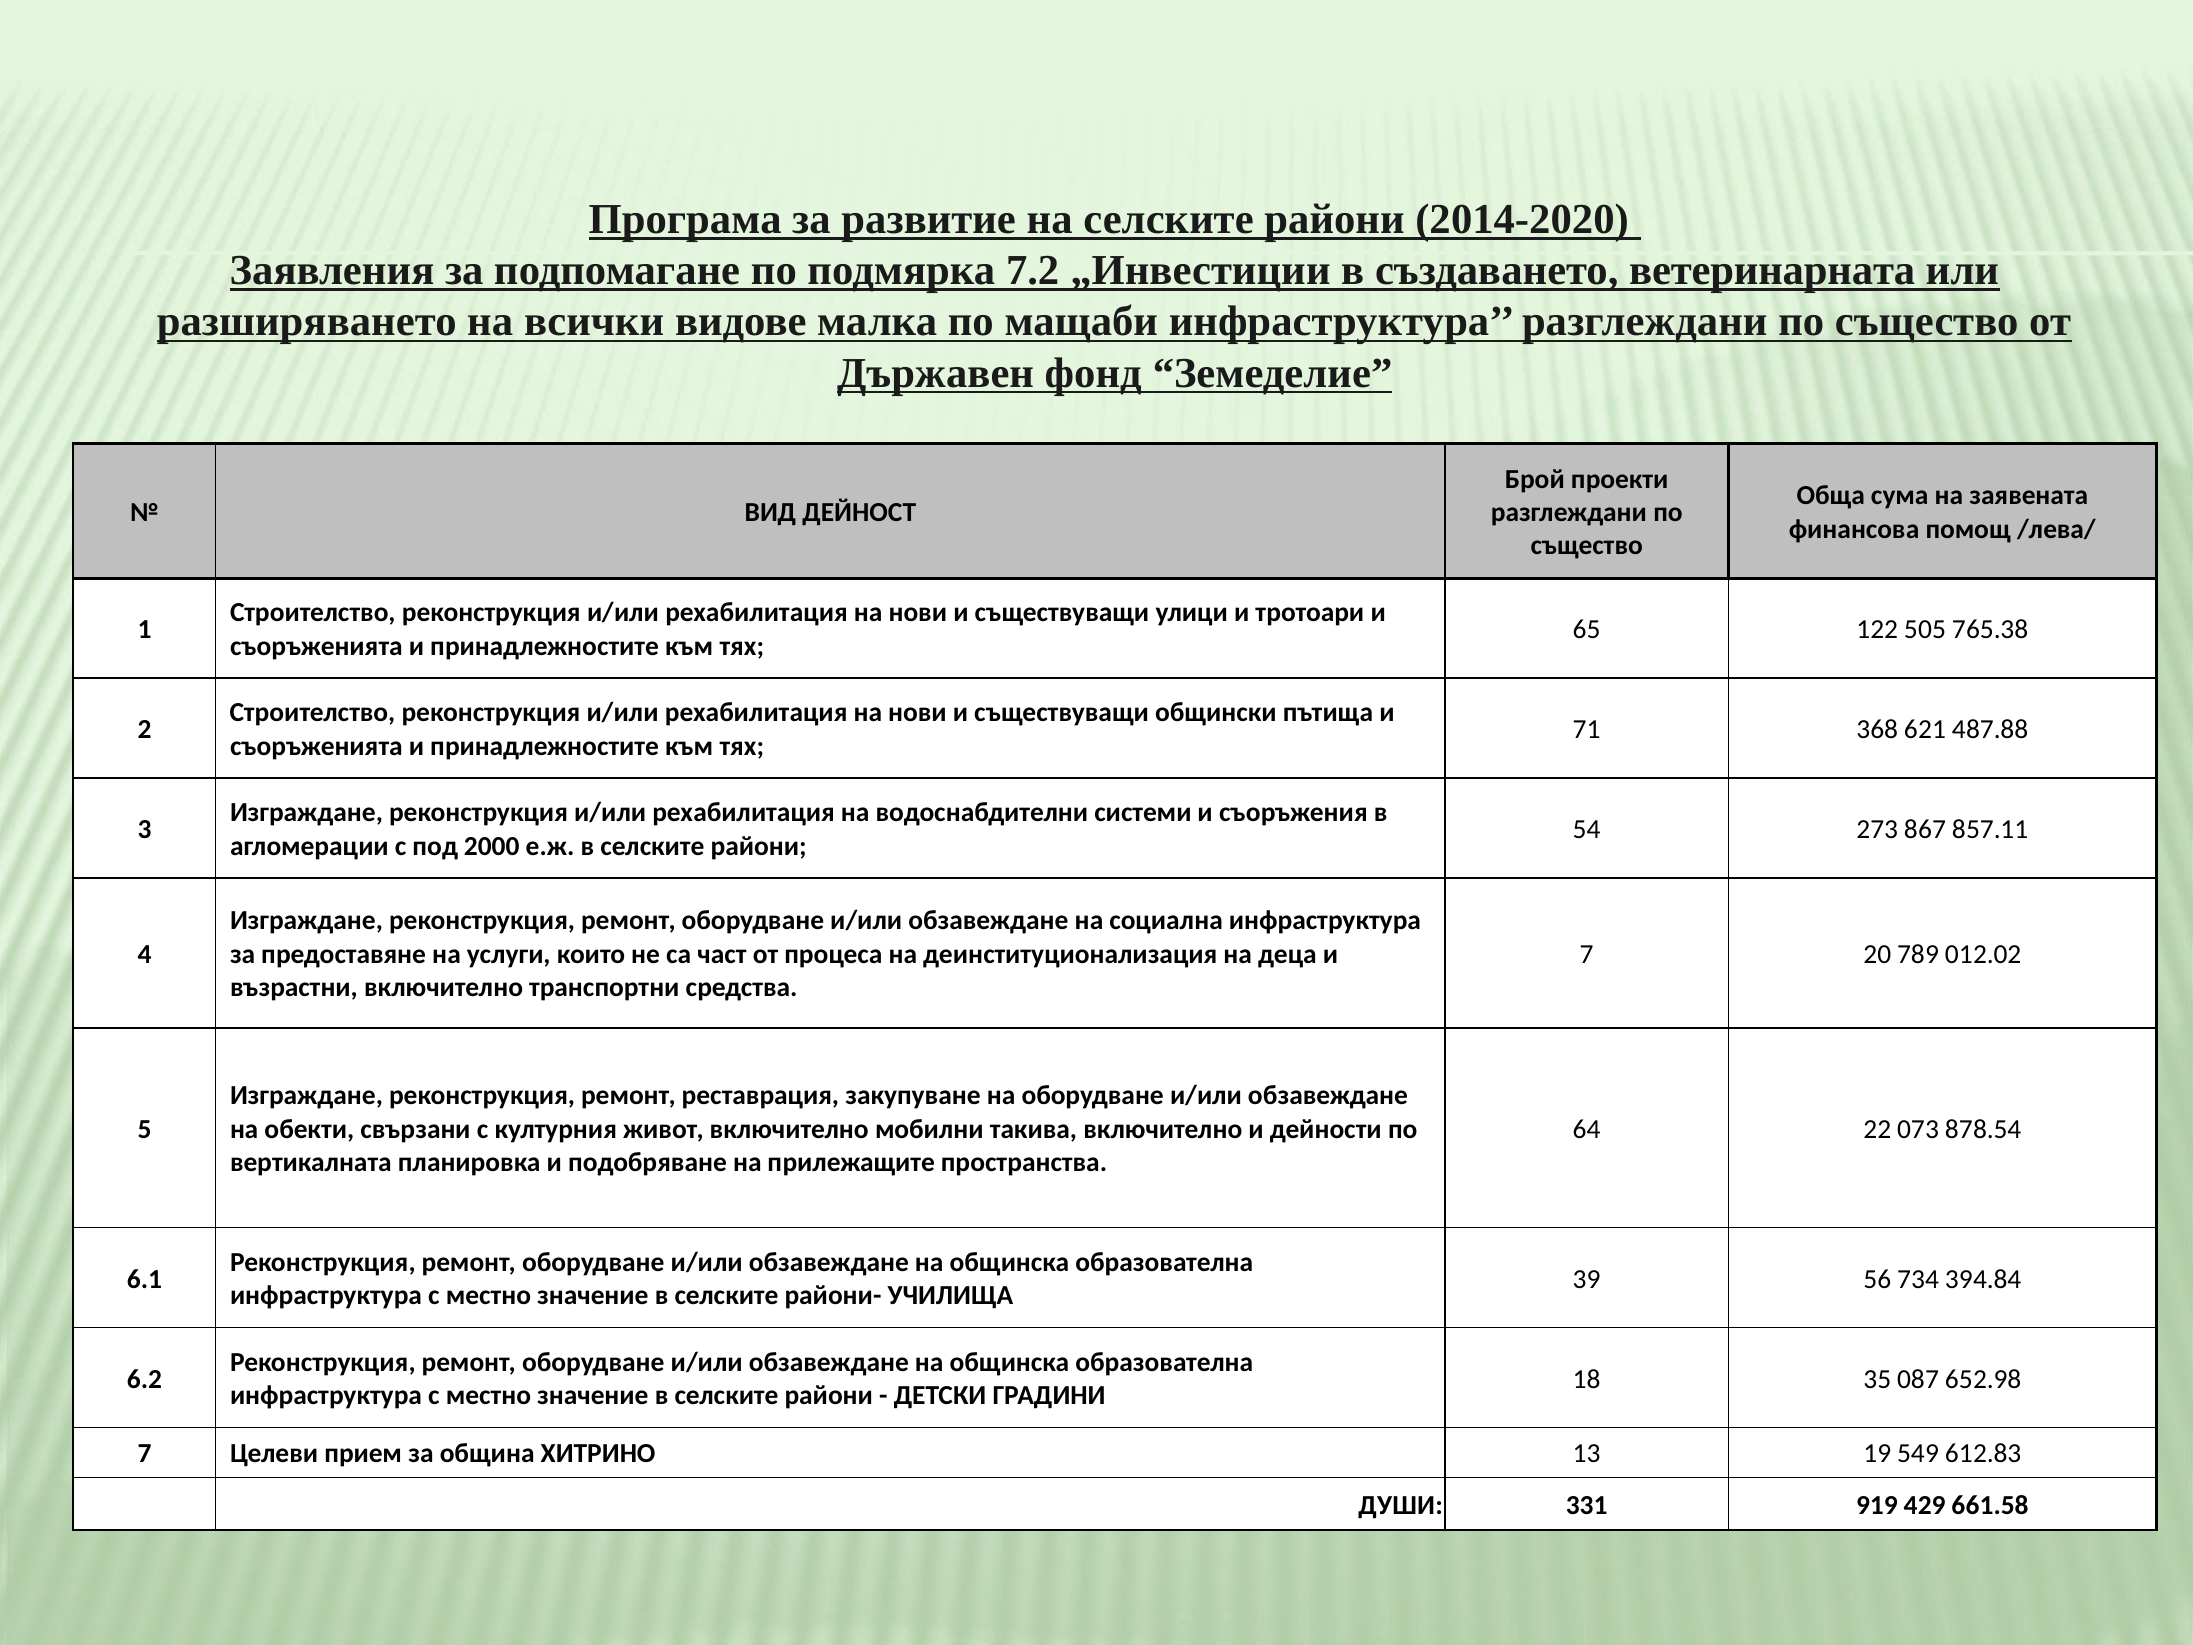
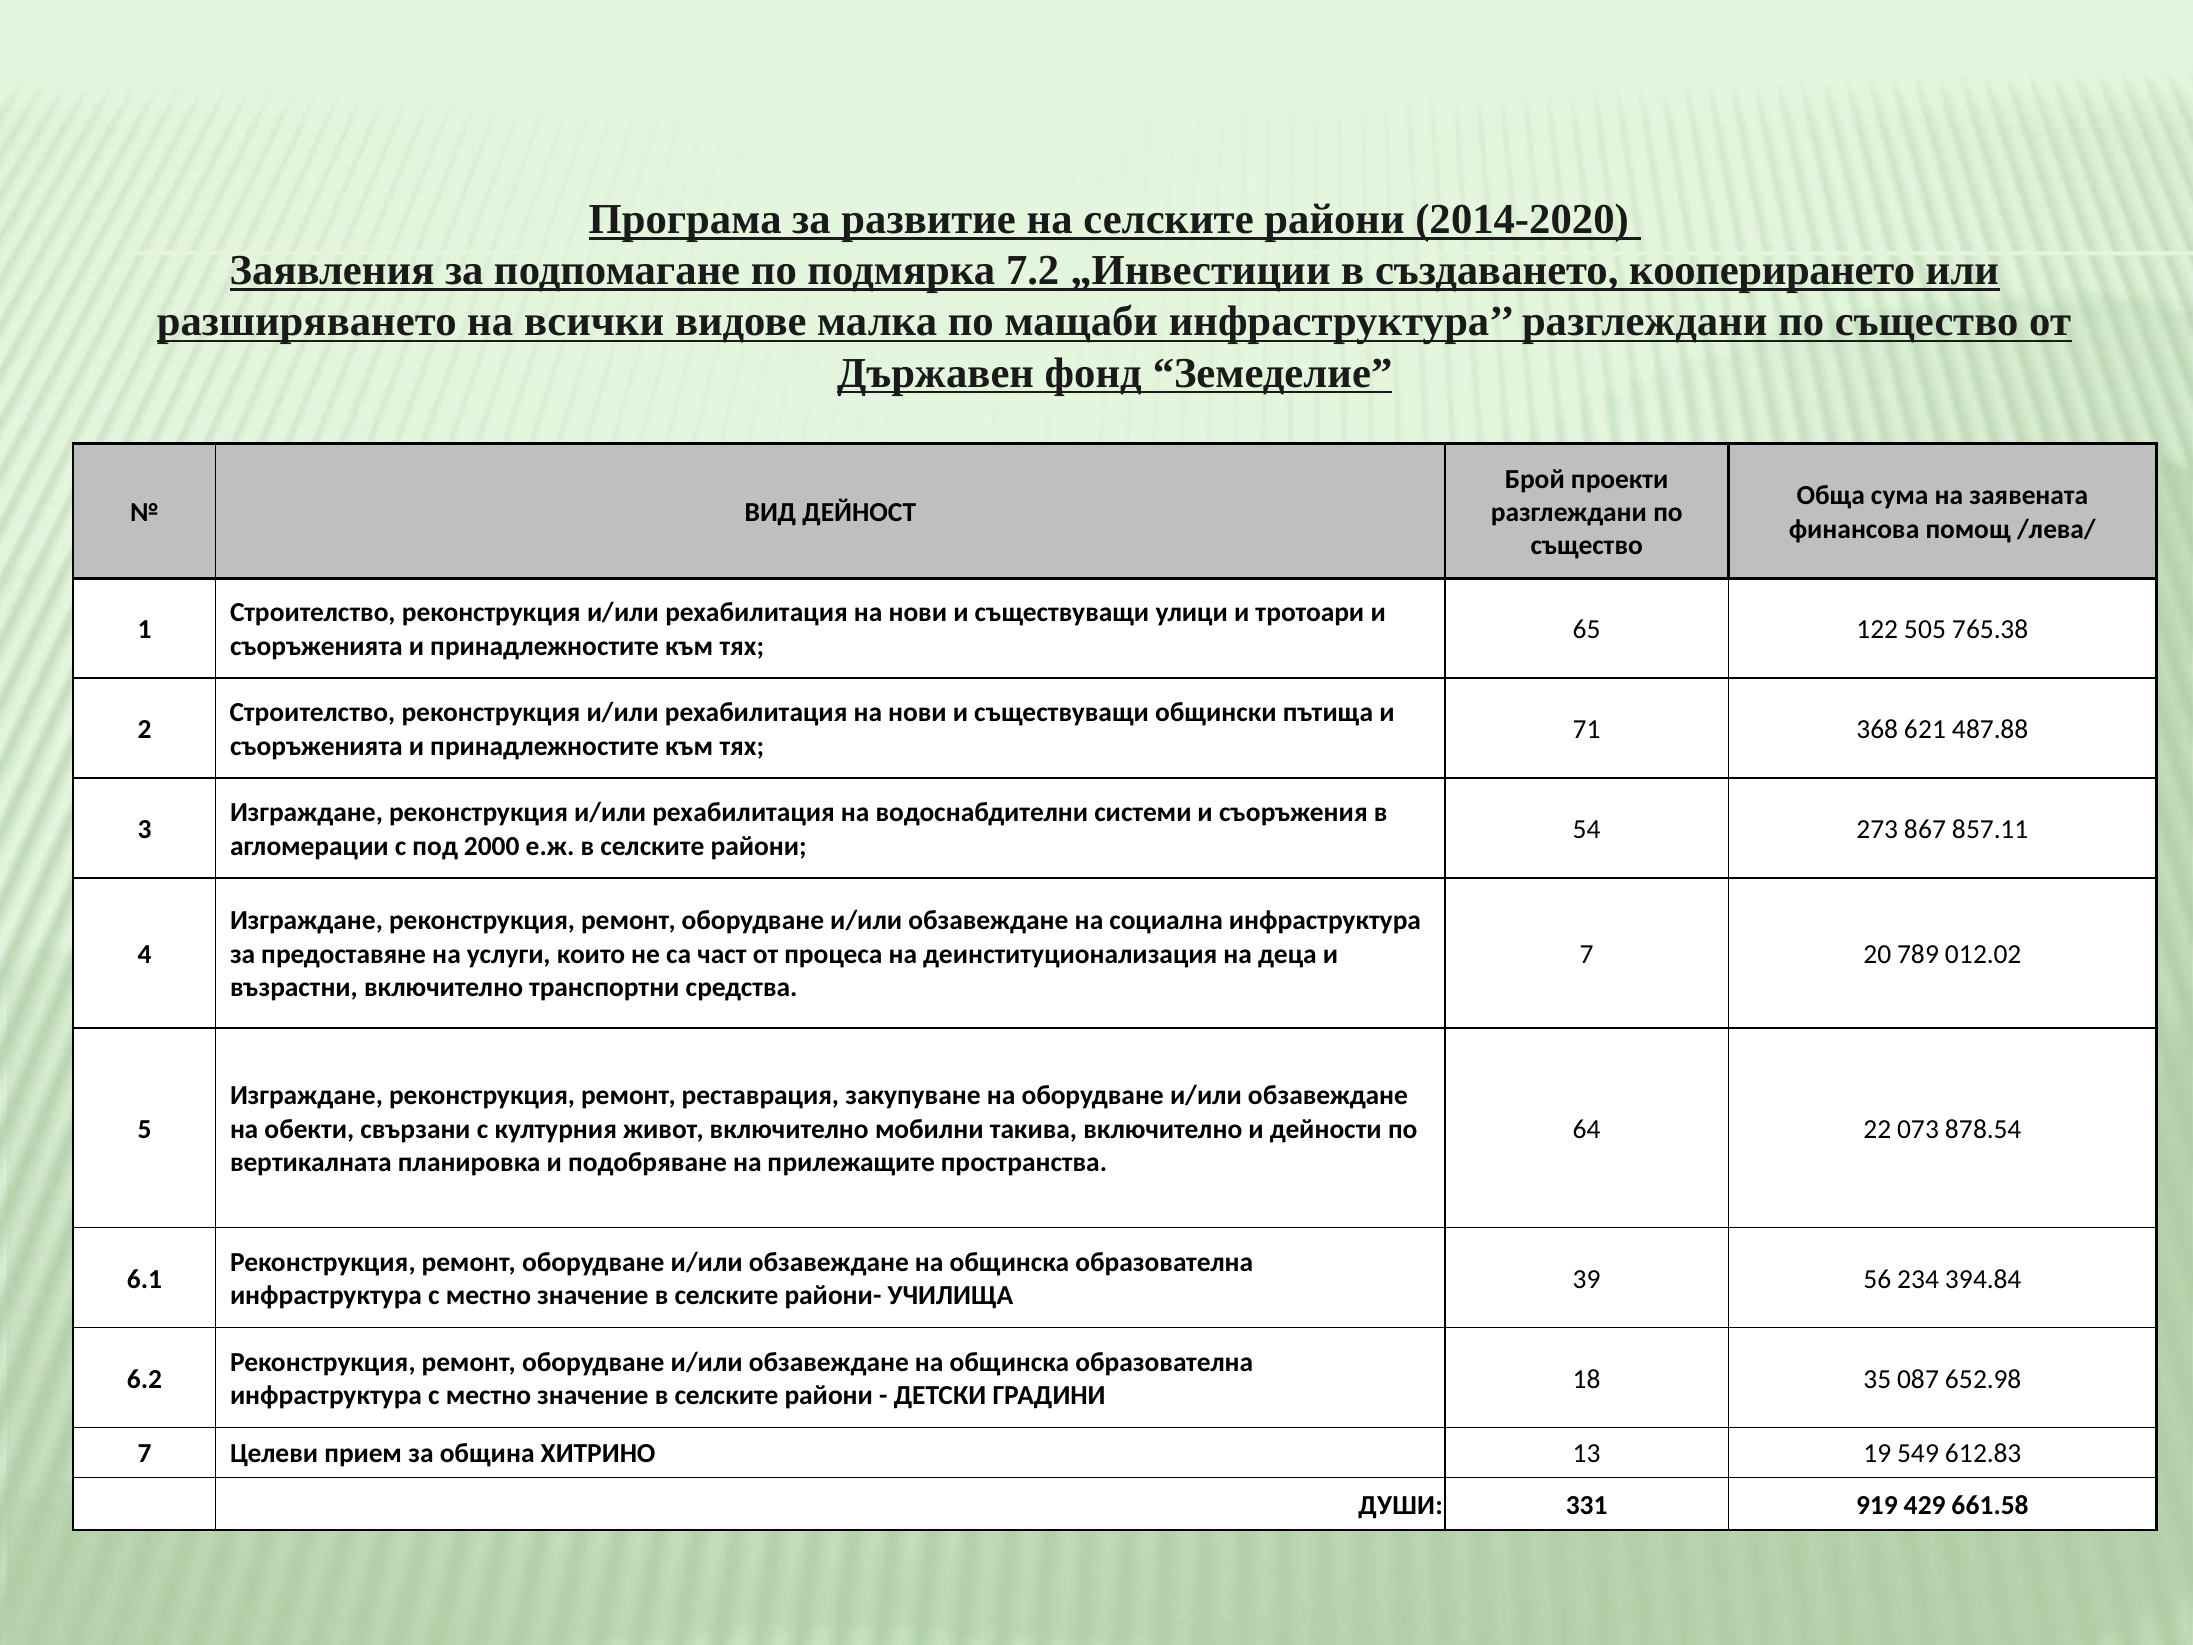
ветеринарната: ветеринарната -> кооперирането (1772, 271)
734: 734 -> 234 (1918, 1279)
